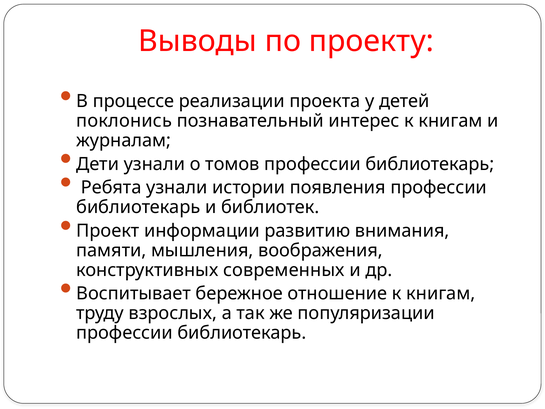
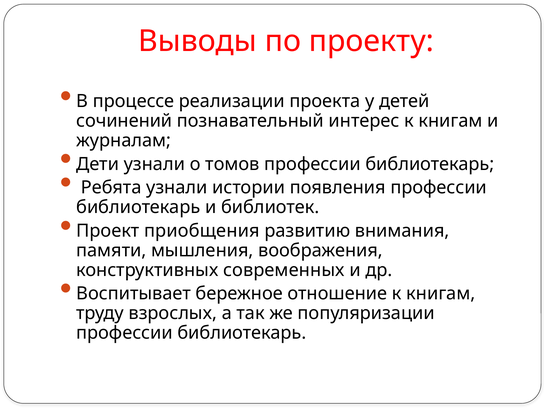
поклонись: поклонись -> сочинений (124, 121)
информации: информации -> приобщения (202, 231)
